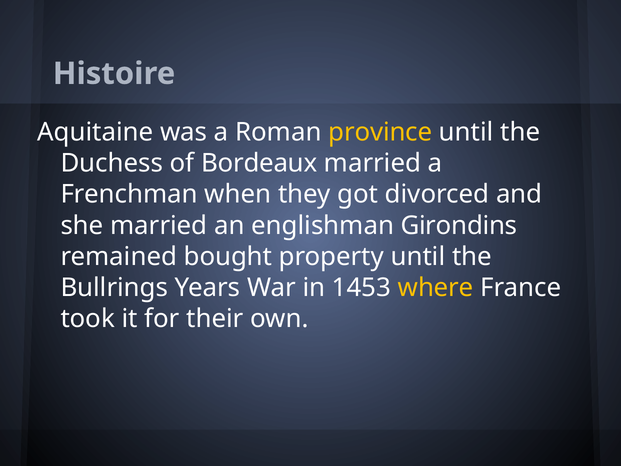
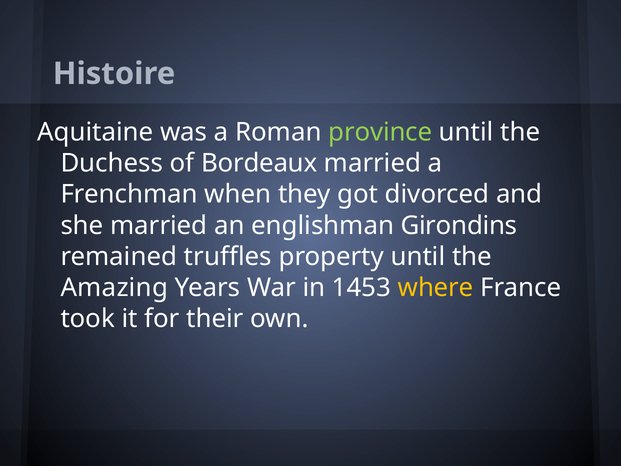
province colour: yellow -> light green (380, 132)
bought: bought -> truffles (228, 256)
Bullrings: Bullrings -> Amazing (114, 287)
